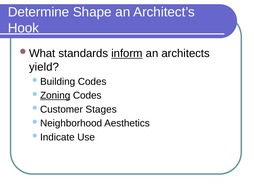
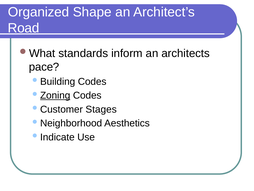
Determine: Determine -> Organized (39, 12)
Hook: Hook -> Road (24, 28)
inform underline: present -> none (127, 53)
yield: yield -> pace (44, 67)
